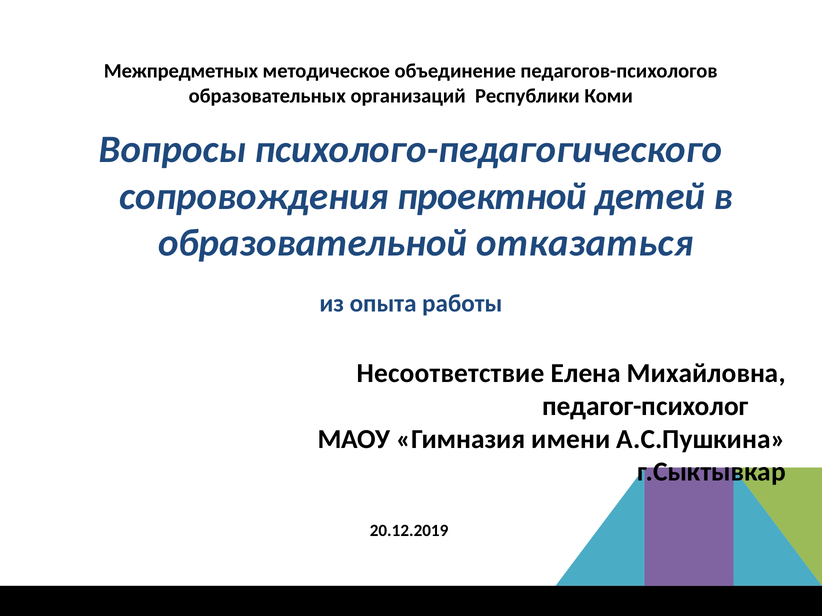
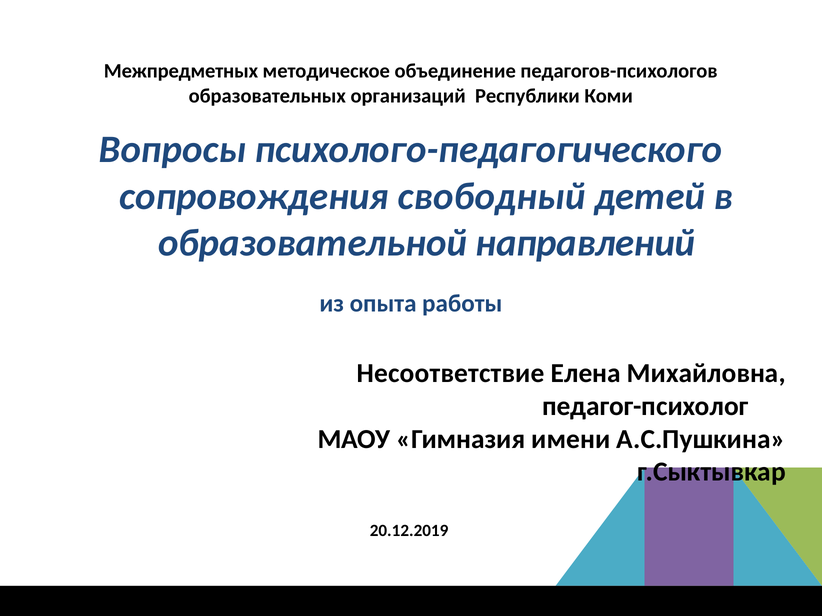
проектной: проектной -> свободный (492, 196)
отказаться: отказаться -> направлений (585, 243)
